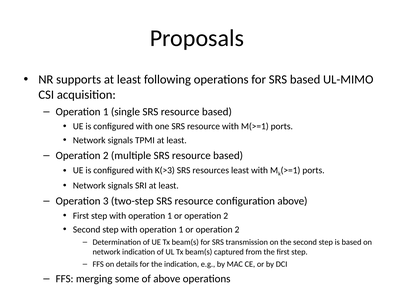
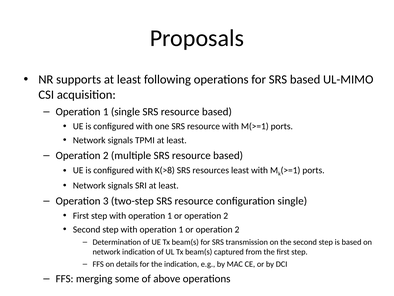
K(>3: K(>3 -> K(>8 (165, 170)
configuration above: above -> single (292, 201)
